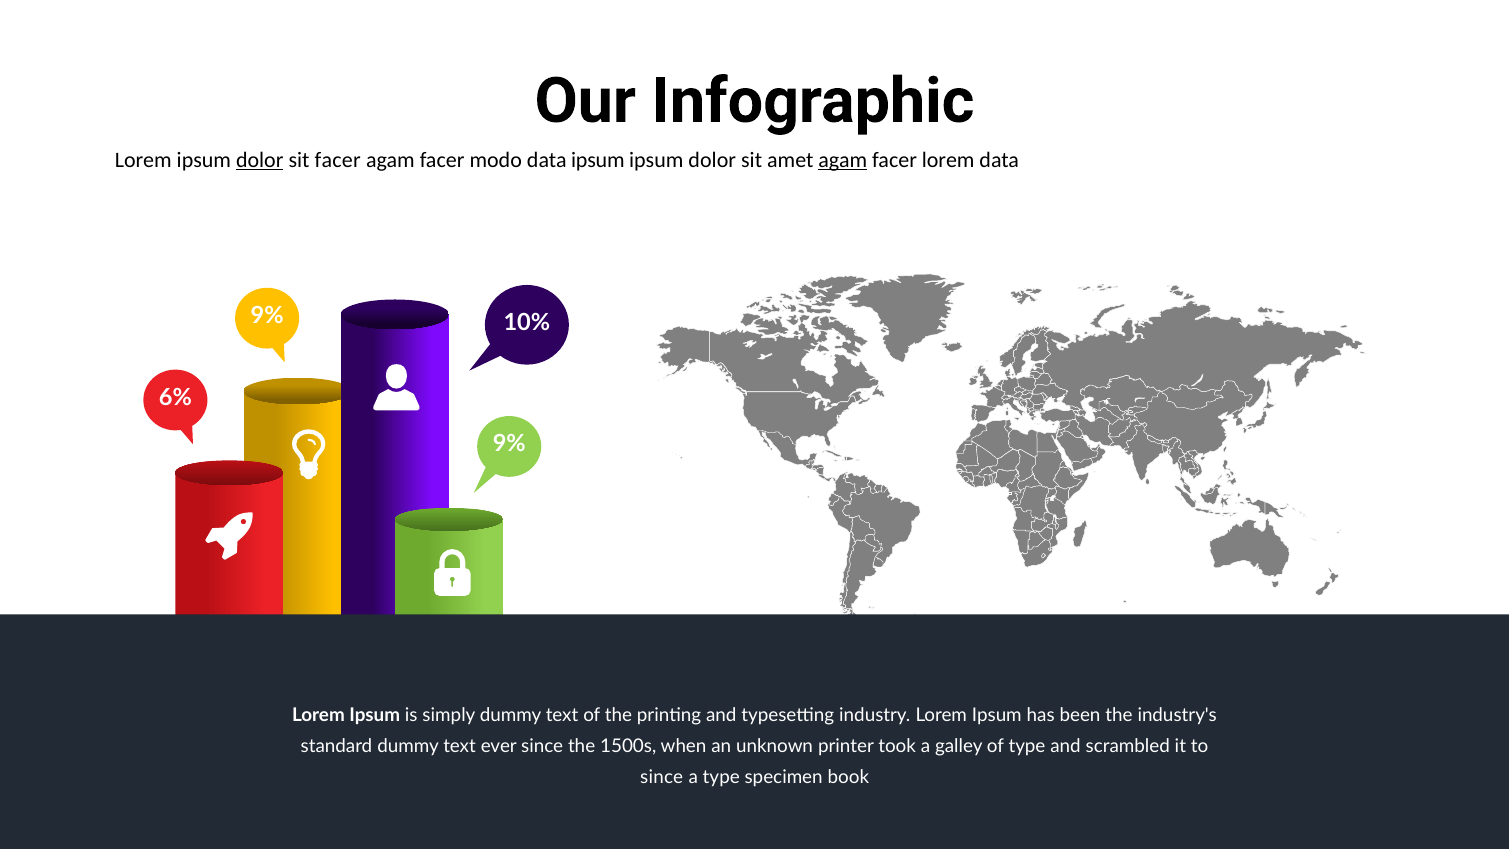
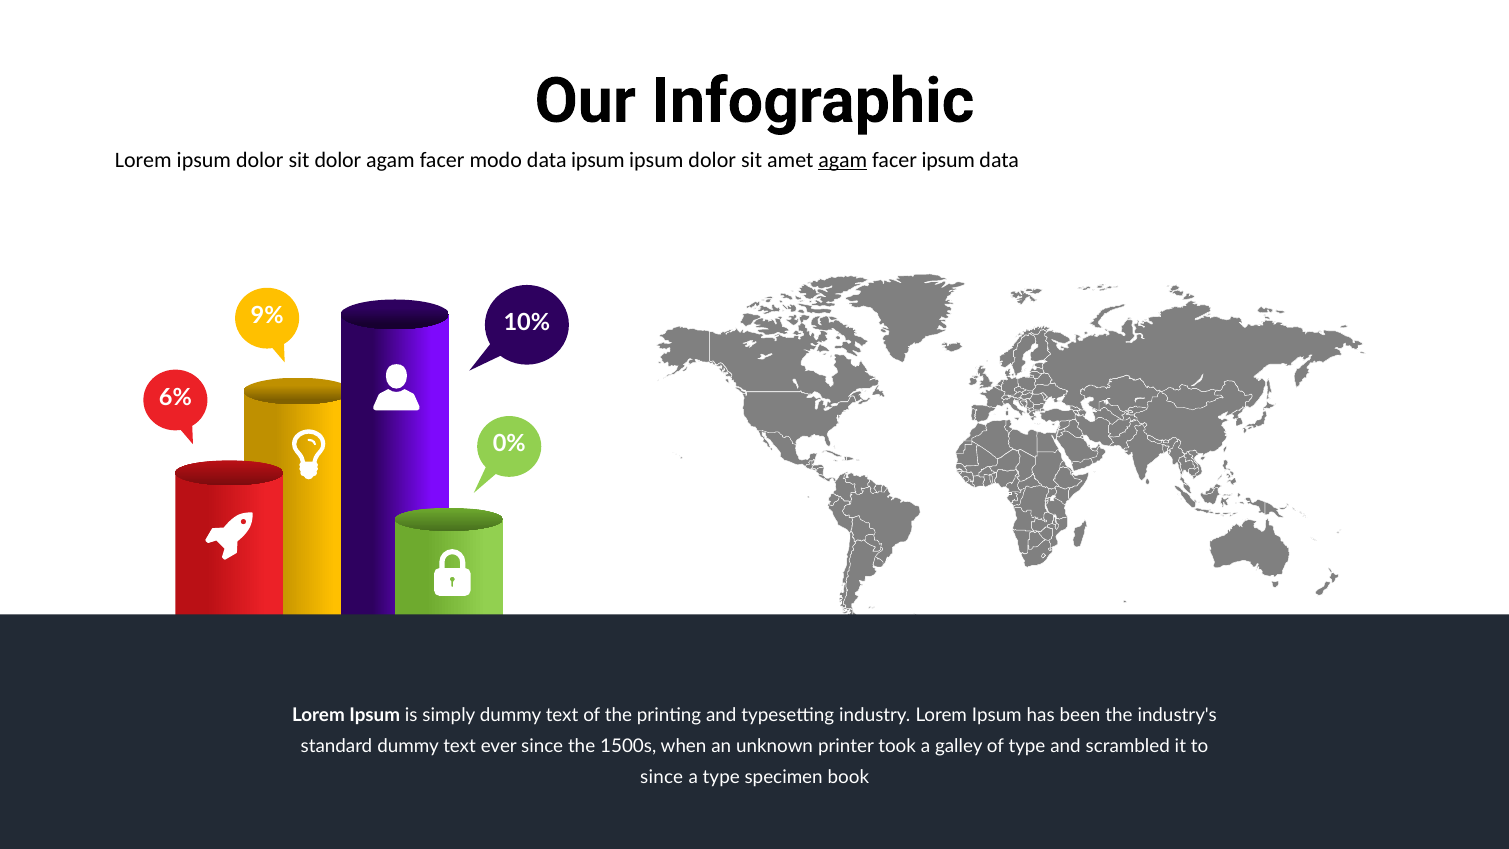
dolor underline: present -> none (260, 160)
sit facer: facer -> dolor (338, 160)
facer lorem: lorem -> ipsum (948, 160)
9%: 9% -> 0% (509, 444)
